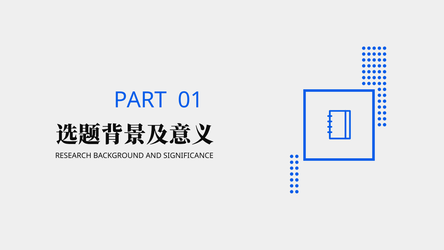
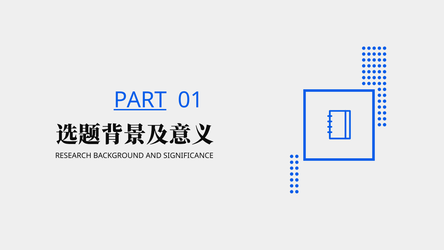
PART underline: none -> present (140, 100)
